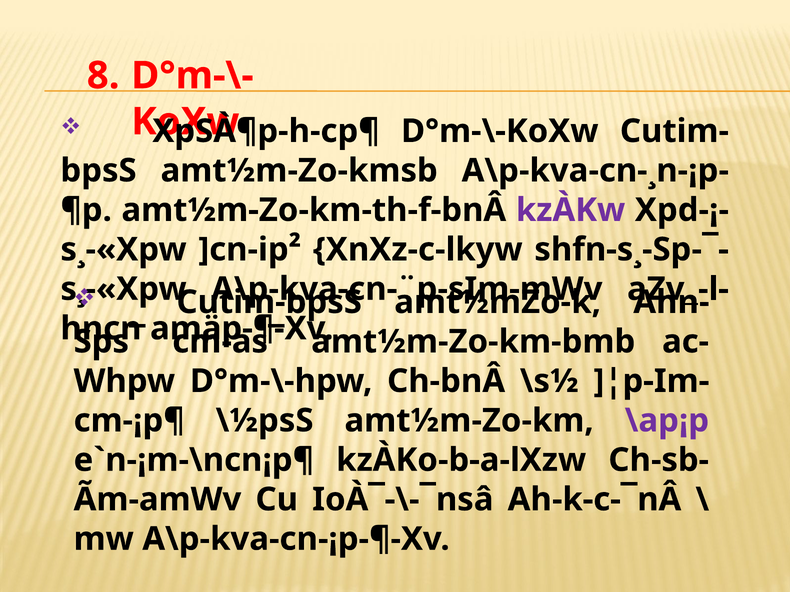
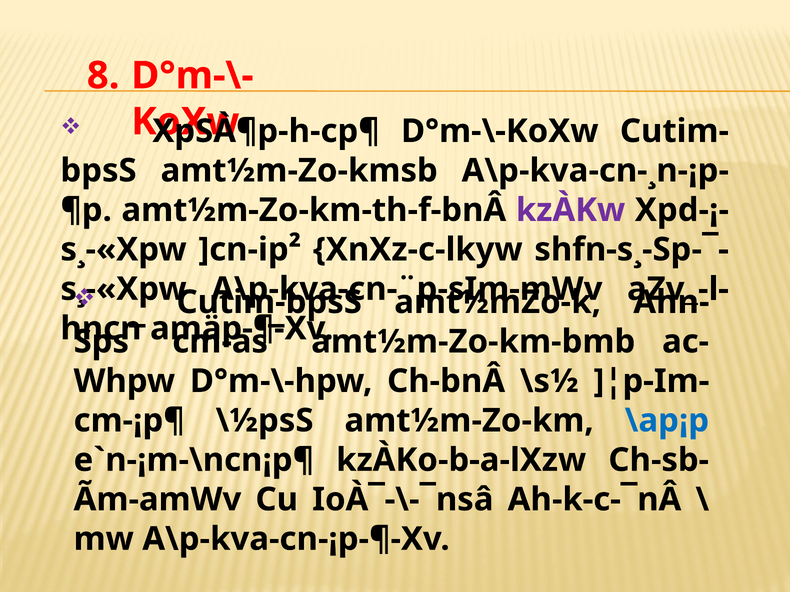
\ap¡p colour: purple -> blue (667, 421)
